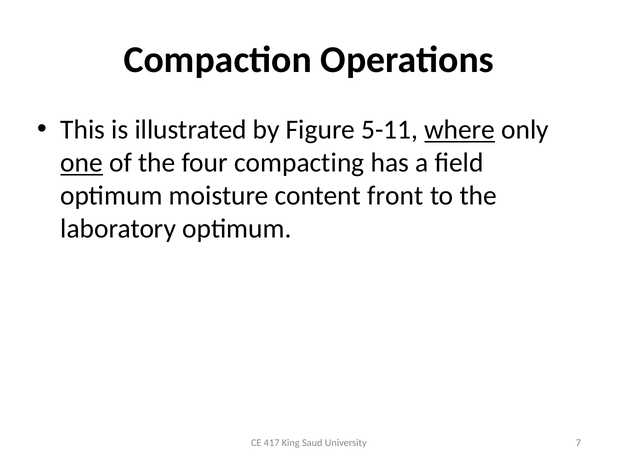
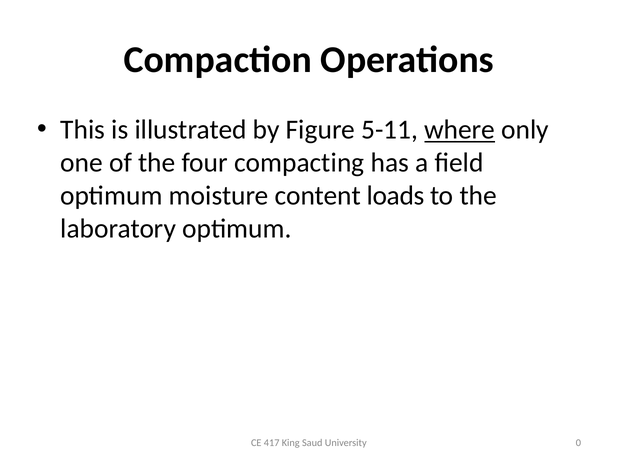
one underline: present -> none (82, 163)
front: front -> loads (396, 196)
7: 7 -> 0 (578, 443)
